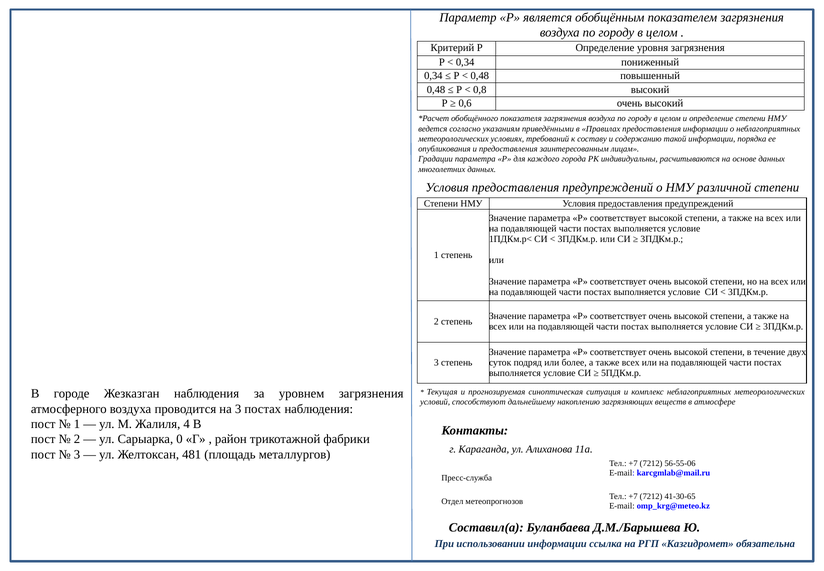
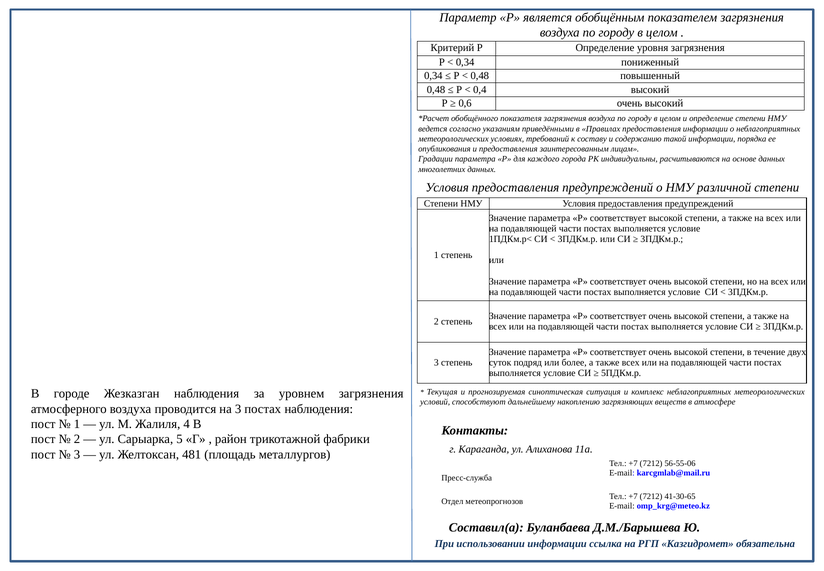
0,8: 0,8 -> 0,4 (480, 90)
0: 0 -> 5 (180, 439)
